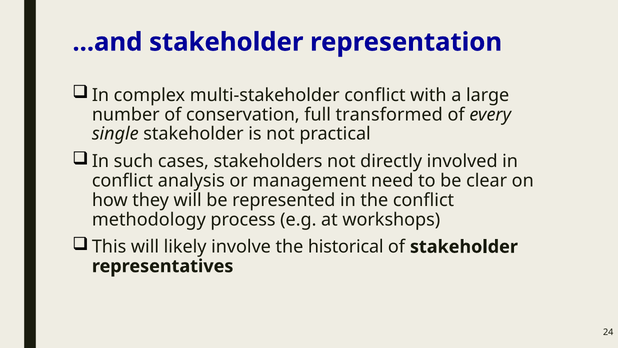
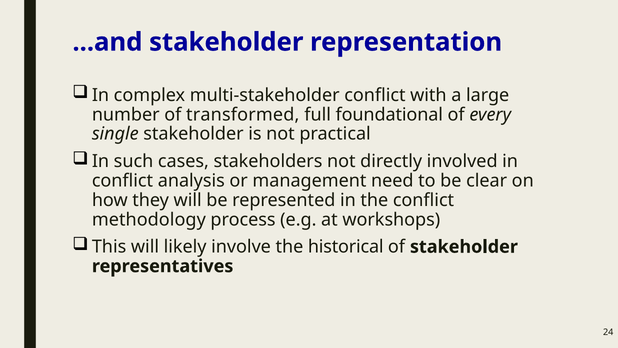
conservation: conservation -> transformed (243, 114)
transformed: transformed -> foundational (389, 114)
